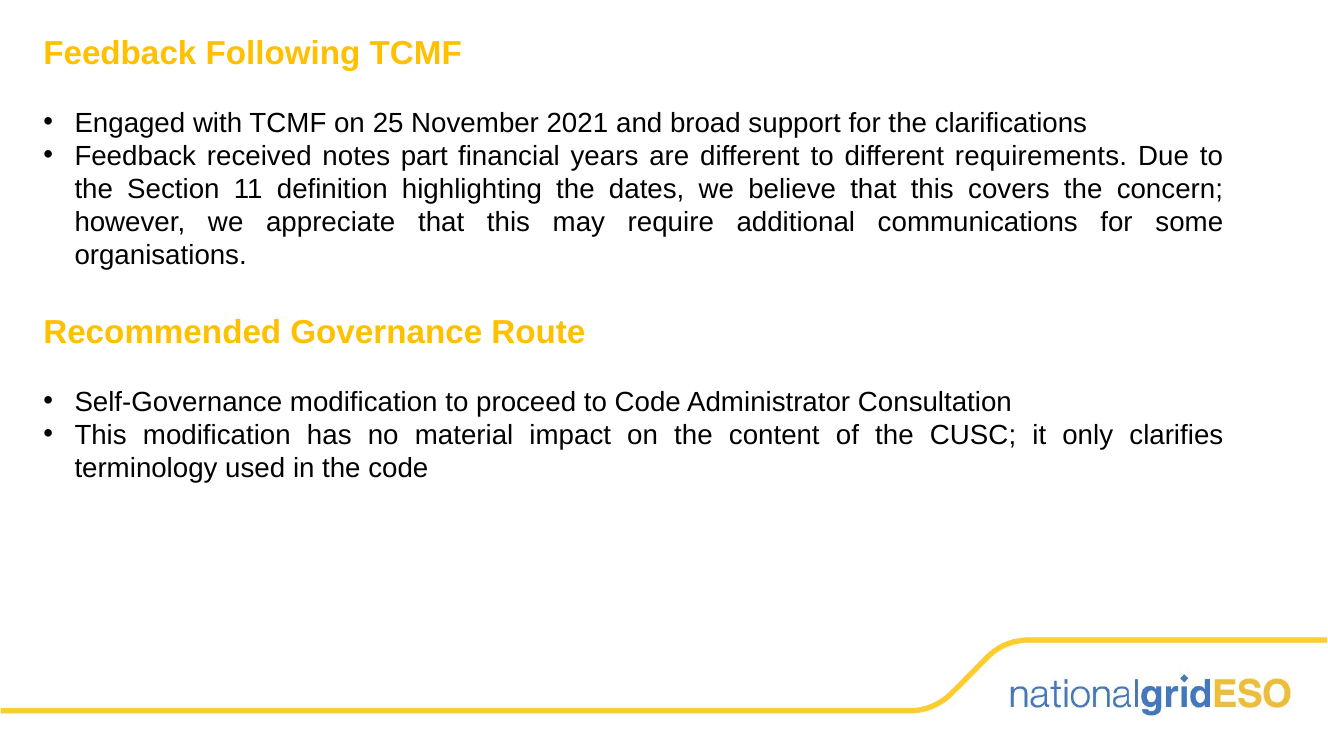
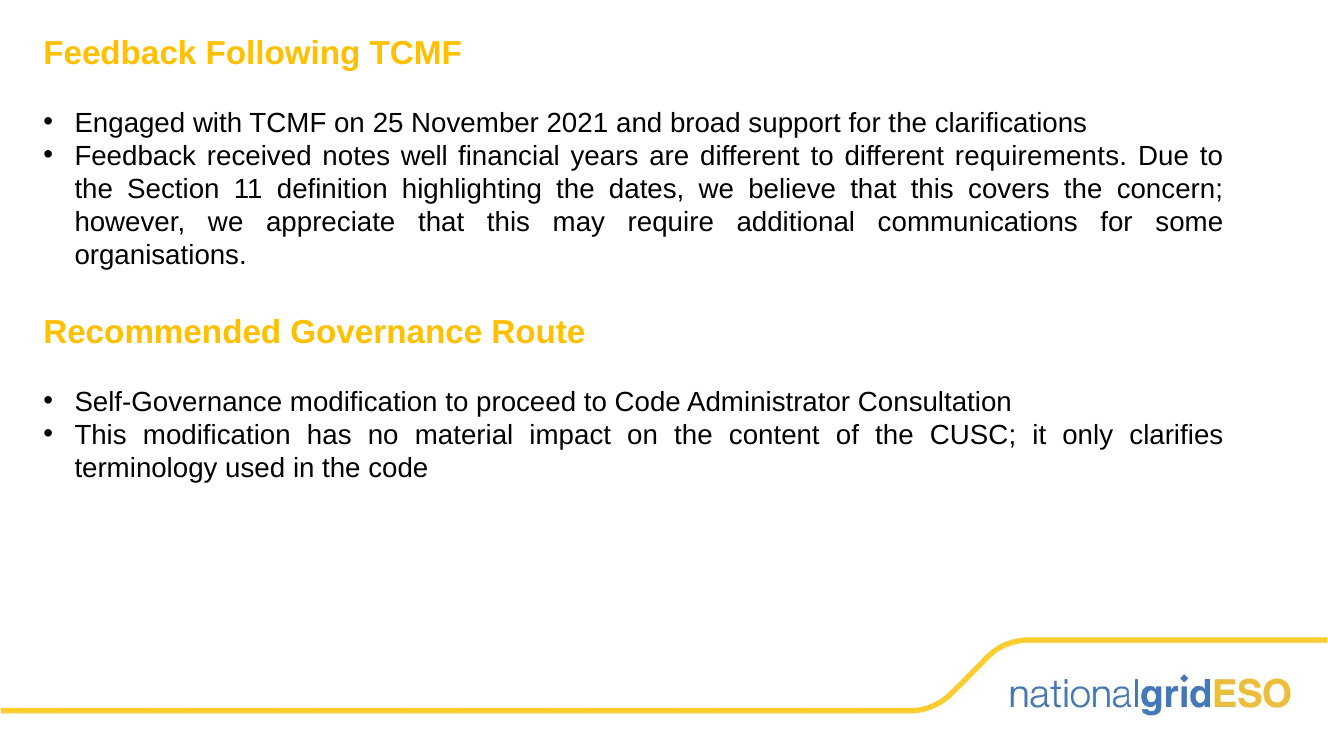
part: part -> well (424, 156)
